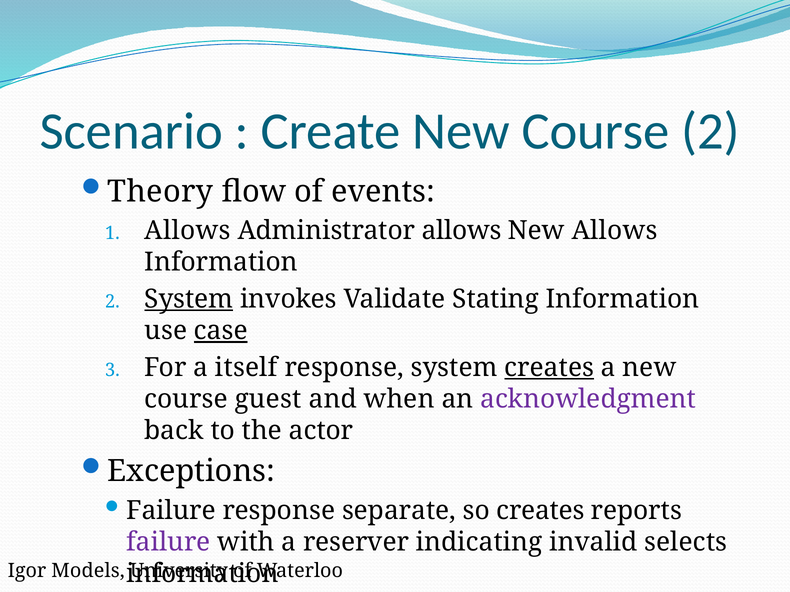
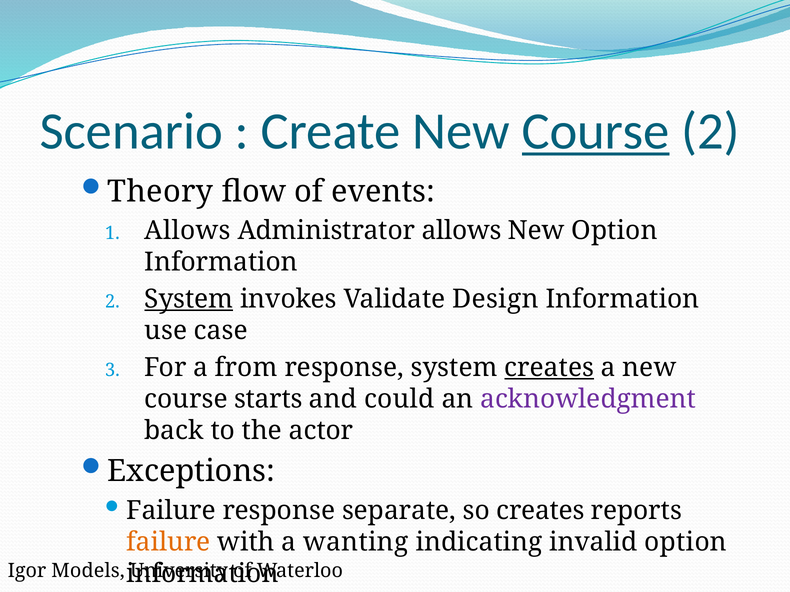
Course underline: none -> present (596, 132)
New Allows: Allows -> Option (615, 231)
Stating: Stating -> Design (495, 299)
case underline: present -> none (221, 331)
itself: itself -> from (246, 368)
guest: guest -> starts (268, 399)
when: when -> could (399, 399)
failure colour: purple -> orange (168, 543)
reserver: reserver -> wanting (356, 543)
invalid selects: selects -> option (686, 543)
